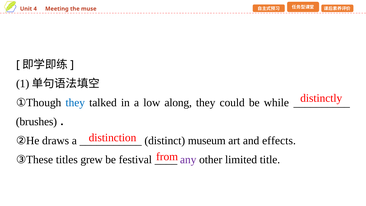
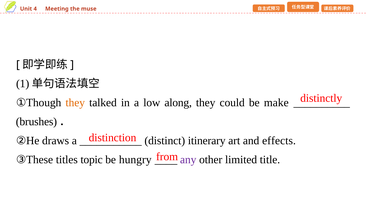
they colour: blue -> orange (75, 103)
while: while -> make (276, 103)
museum: museum -> itinerary (207, 141)
grew: grew -> topic (92, 160)
festival: festival -> hungry (135, 160)
